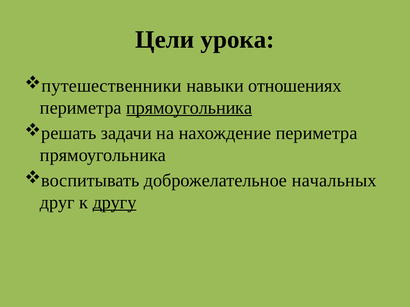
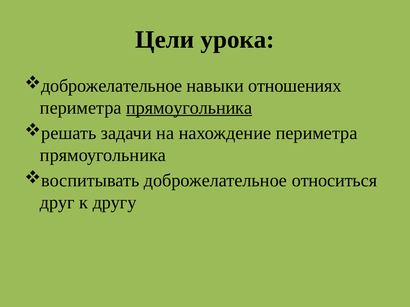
путешественники: путешественники -> доброжелательное (112, 86)
начальных: начальных -> относиться (334, 181)
другу underline: present -> none (115, 203)
